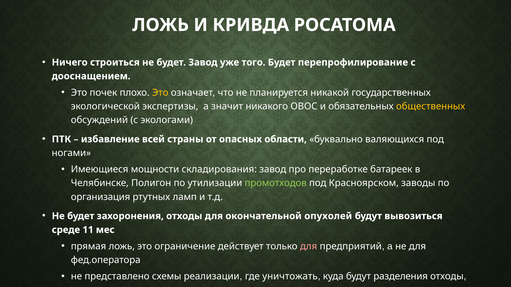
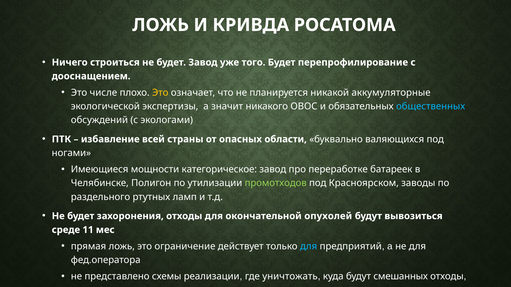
почек: почек -> числе (103, 93)
государственных: государственных -> аккумуляторные (391, 93)
общественных colour: yellow -> light blue (431, 106)
складирования: складирования -> категорическое (219, 170)
организация: организация -> раздельного (101, 197)
для colour: pink -> light blue (309, 247)
разделения: разделения -> смешанных (401, 277)
